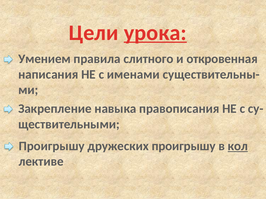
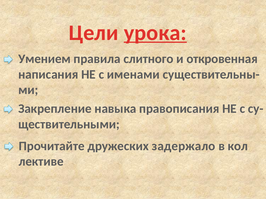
Проигрышу: Проигрышу -> Прочитайте (52, 146)
дружеских проигрышу: проигрышу -> задержало (184, 146)
кол underline: present -> none (238, 146)
